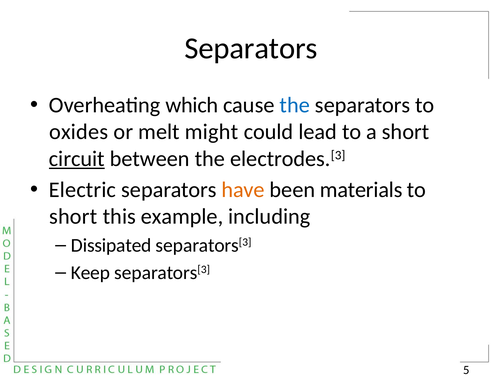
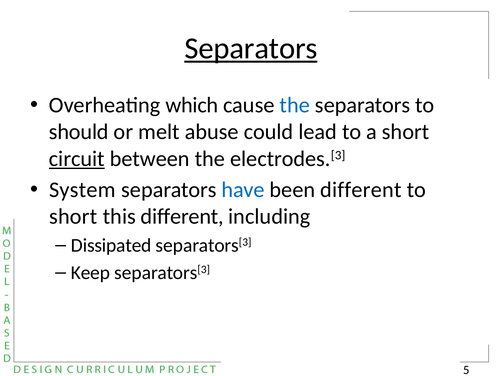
Separators underline: none -> present (251, 49)
oxides: oxides -> should (79, 132)
might: might -> abuse (212, 132)
Electric: Electric -> System (82, 190)
have colour: orange -> blue (243, 190)
been materials: materials -> different (361, 190)
this example: example -> different (182, 217)
